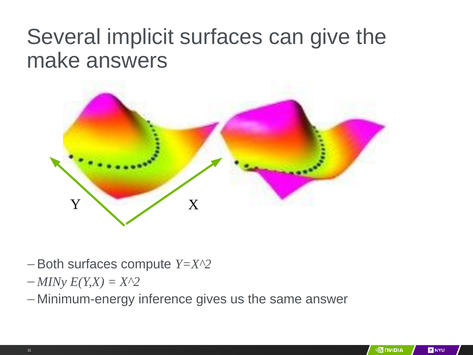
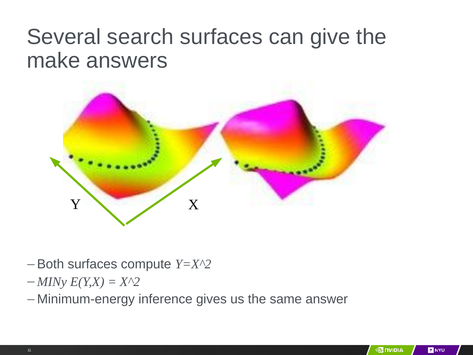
implicit: implicit -> search (140, 37)
